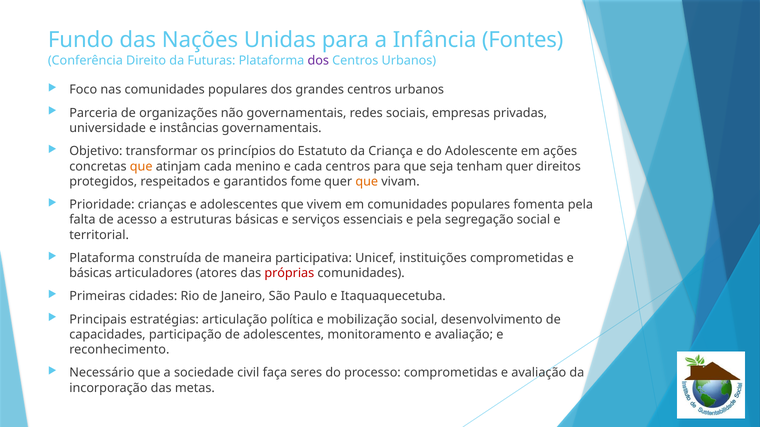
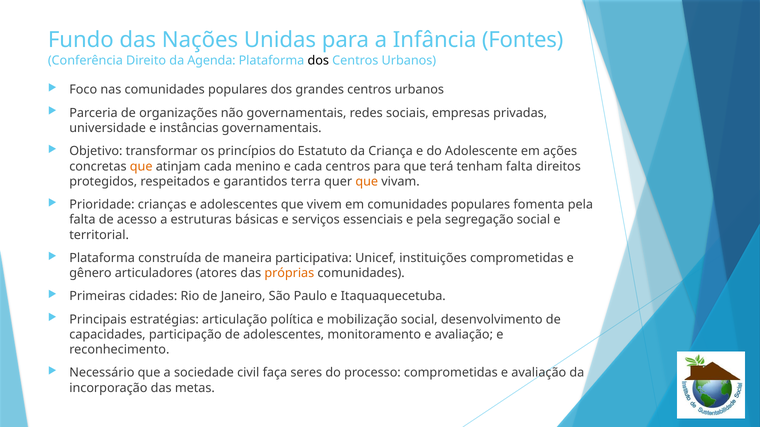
Futuras: Futuras -> Agenda (211, 60)
dos colour: purple -> black (318, 60)
seja: seja -> terá (442, 167)
tenham quer: quer -> falta (519, 167)
fome: fome -> terra (306, 182)
básicas: básicas -> gênero (90, 274)
próprias colour: red -> orange (289, 274)
